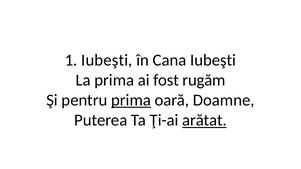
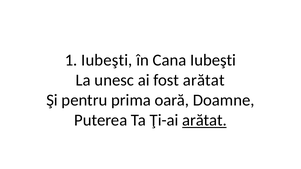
La prima: prima -> unesc (114, 80)
fost rugăm: rugăm -> arătat (204, 80)
prima underline: present -> none (131, 100)
